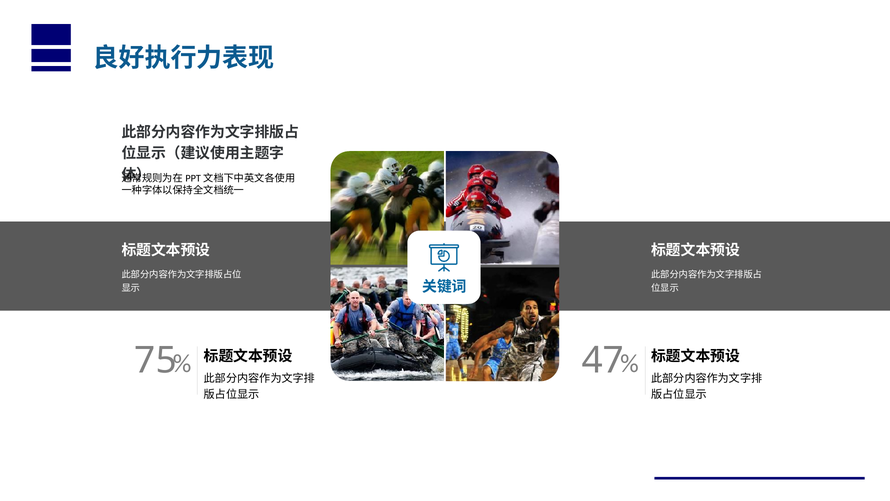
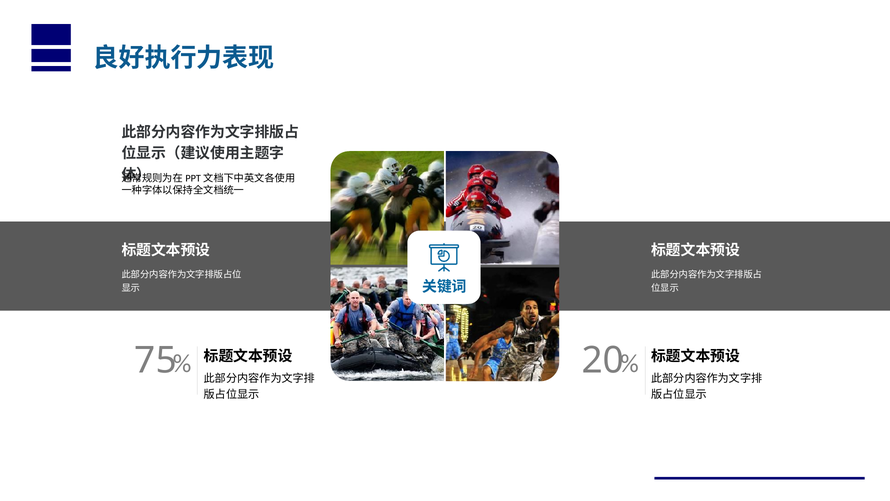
47: 47 -> 20 (603, 360)
